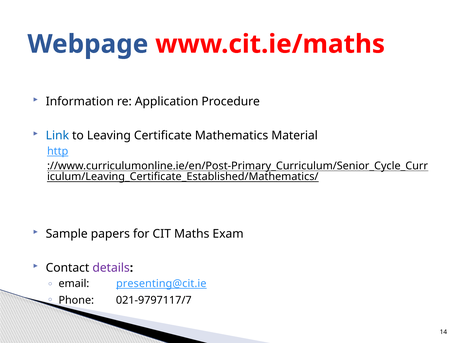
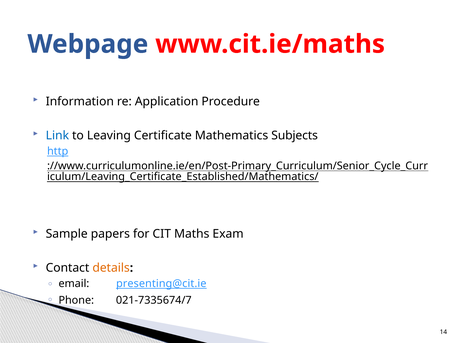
Material: Material -> Subjects (295, 136)
details colour: purple -> orange (111, 268)
021-9797117/7: 021-9797117/7 -> 021-7335674/7 (154, 301)
